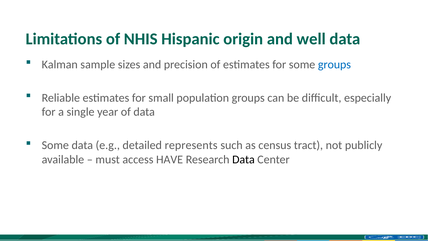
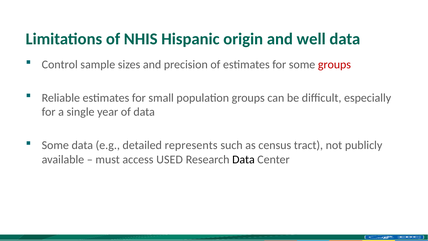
Kalman: Kalman -> Control (60, 64)
groups colour: blue -> red (334, 64)
HAVE: HAVE -> USED (170, 159)
